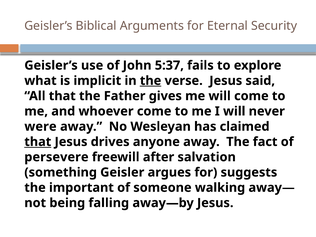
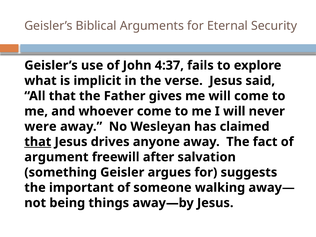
5:37: 5:37 -> 4:37 (169, 65)
the underline: present -> none (151, 81)
persevere: persevere -> argument (56, 157)
falling: falling -> things (109, 203)
